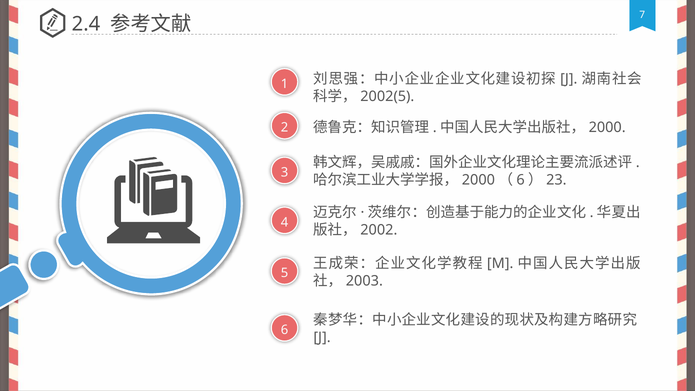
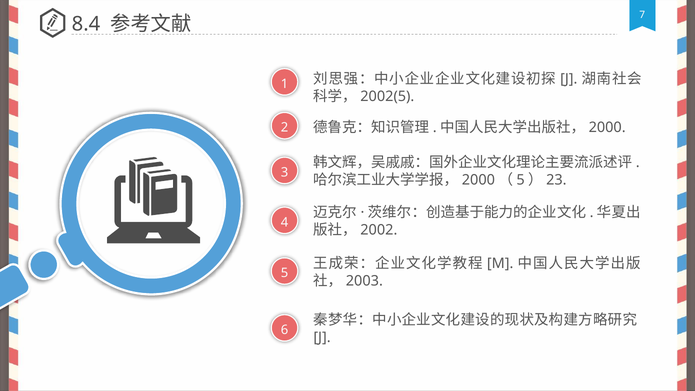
2.4: 2.4 -> 8.4 (86, 24)
6: 6 -> 5 (521, 180)
